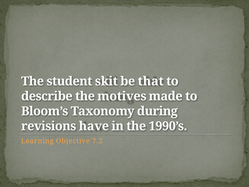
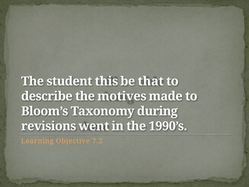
skit: skit -> this (106, 81)
have: have -> went (94, 126)
